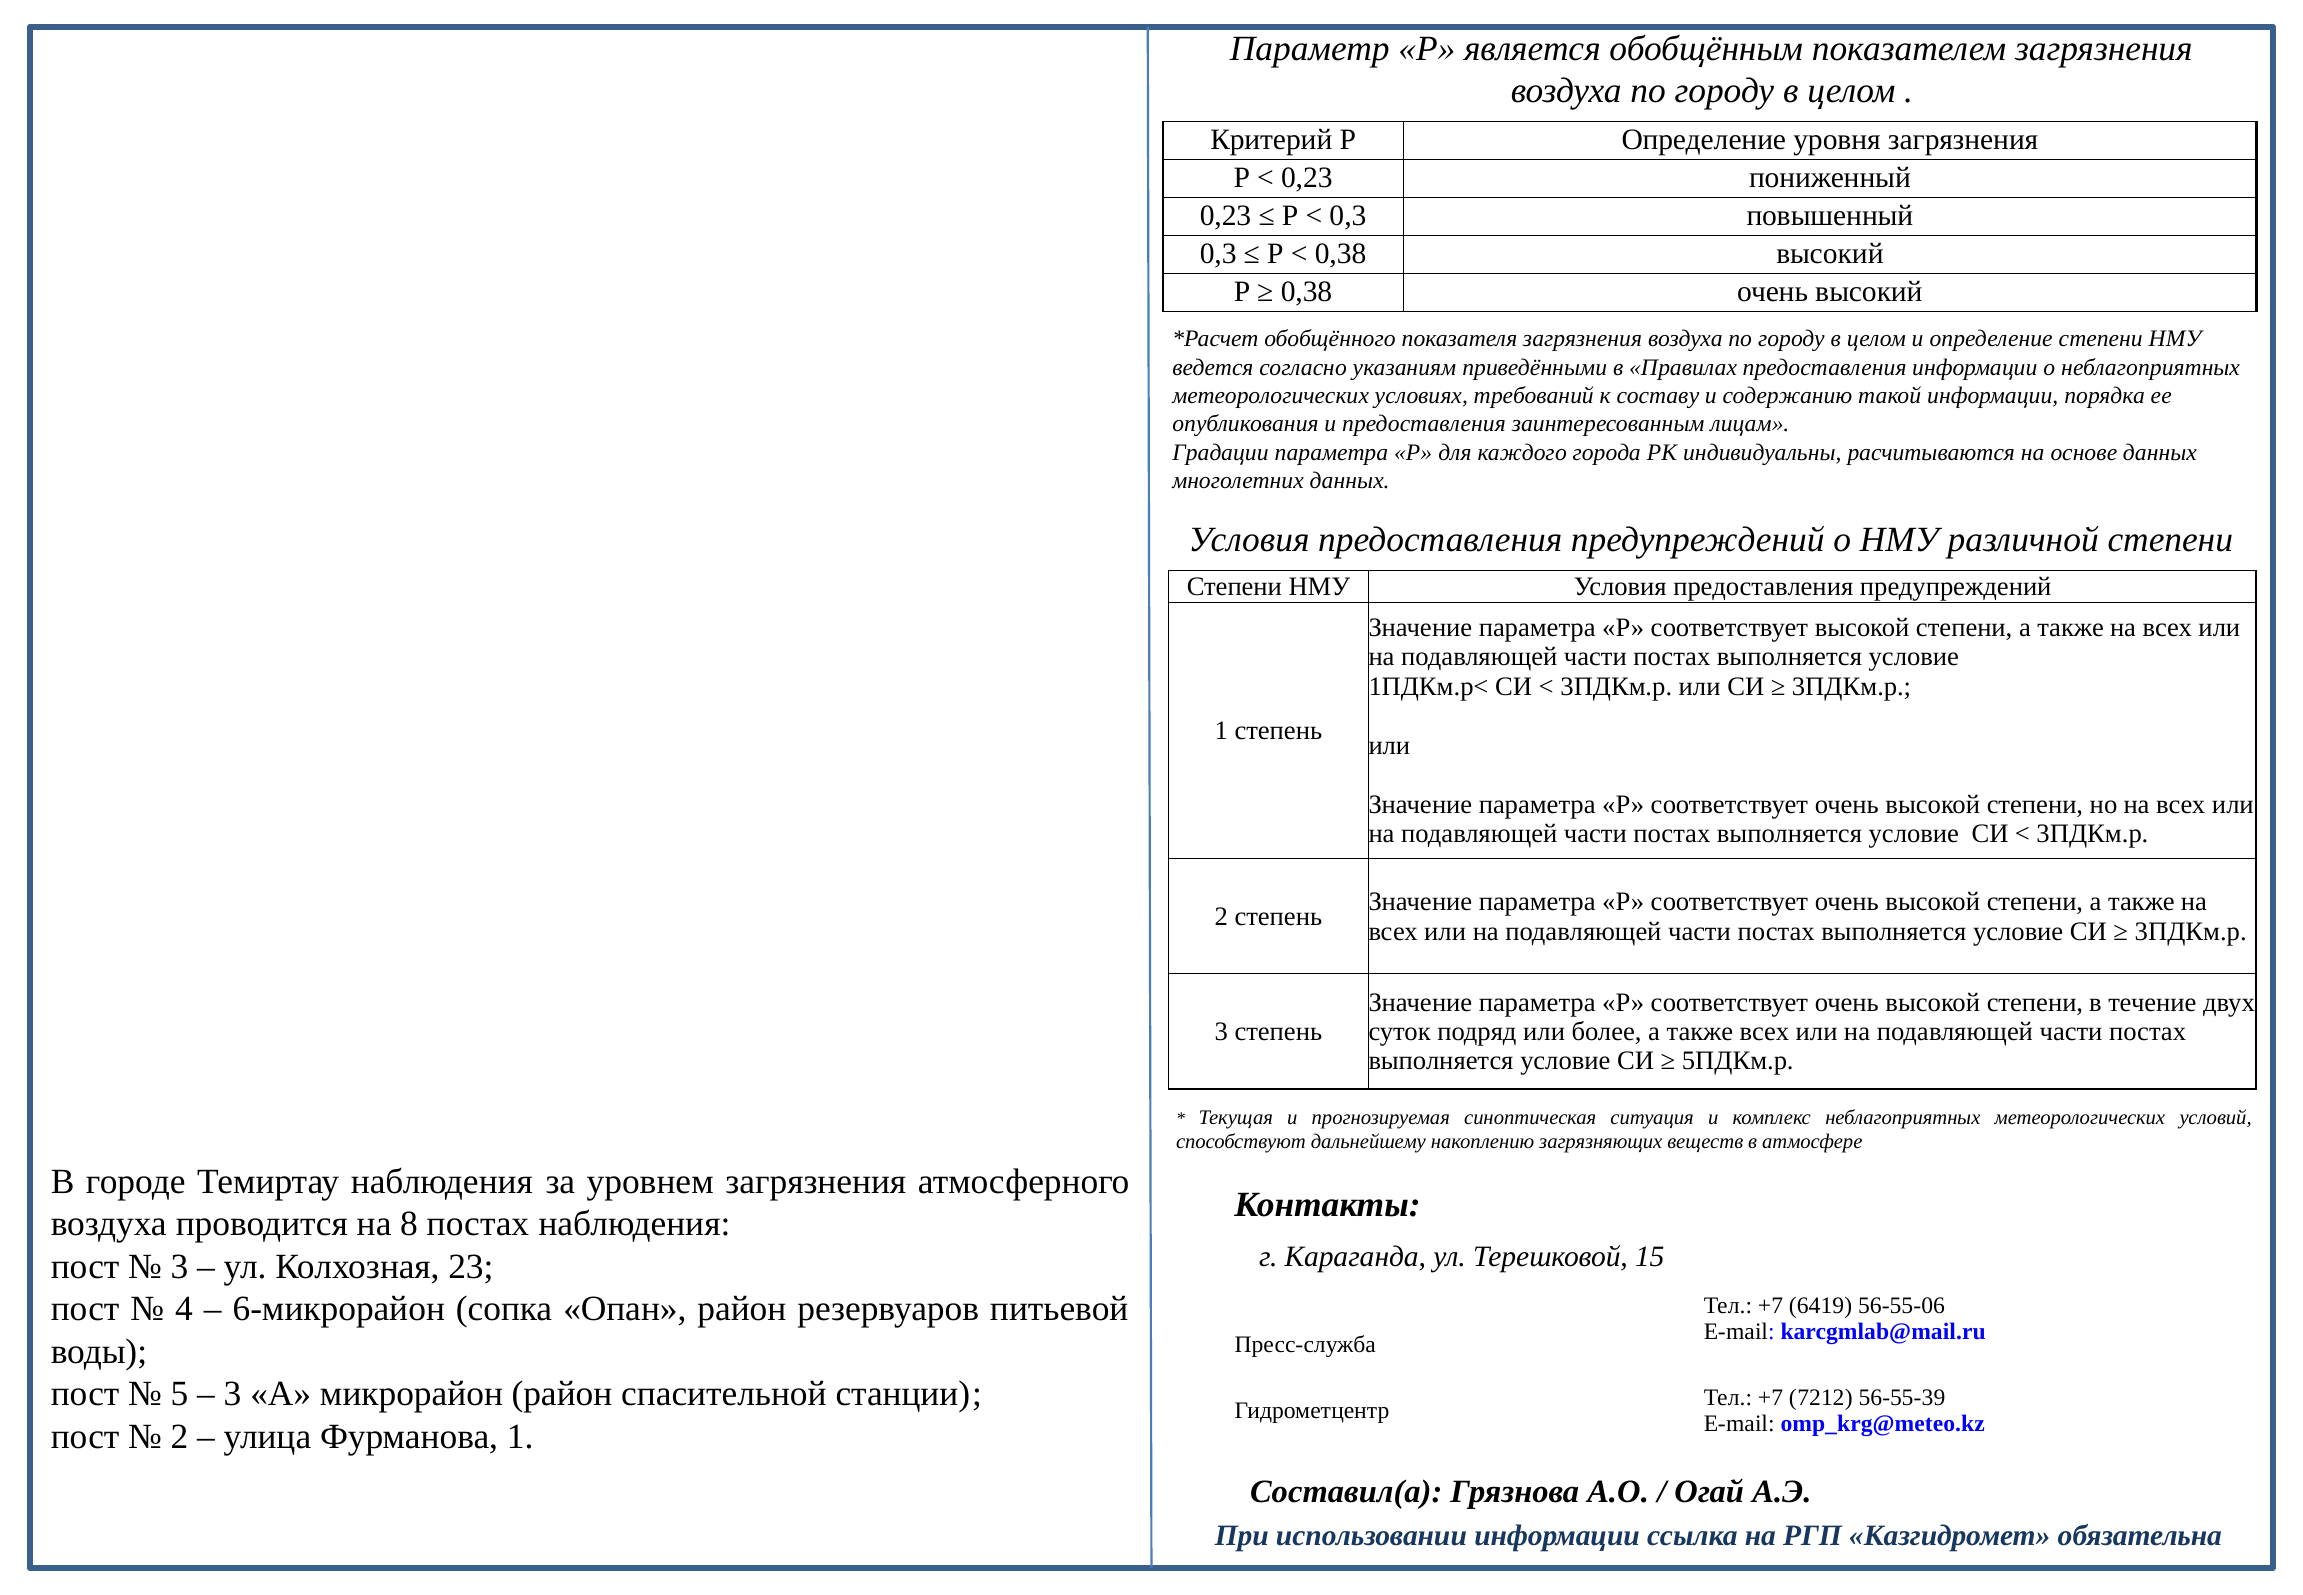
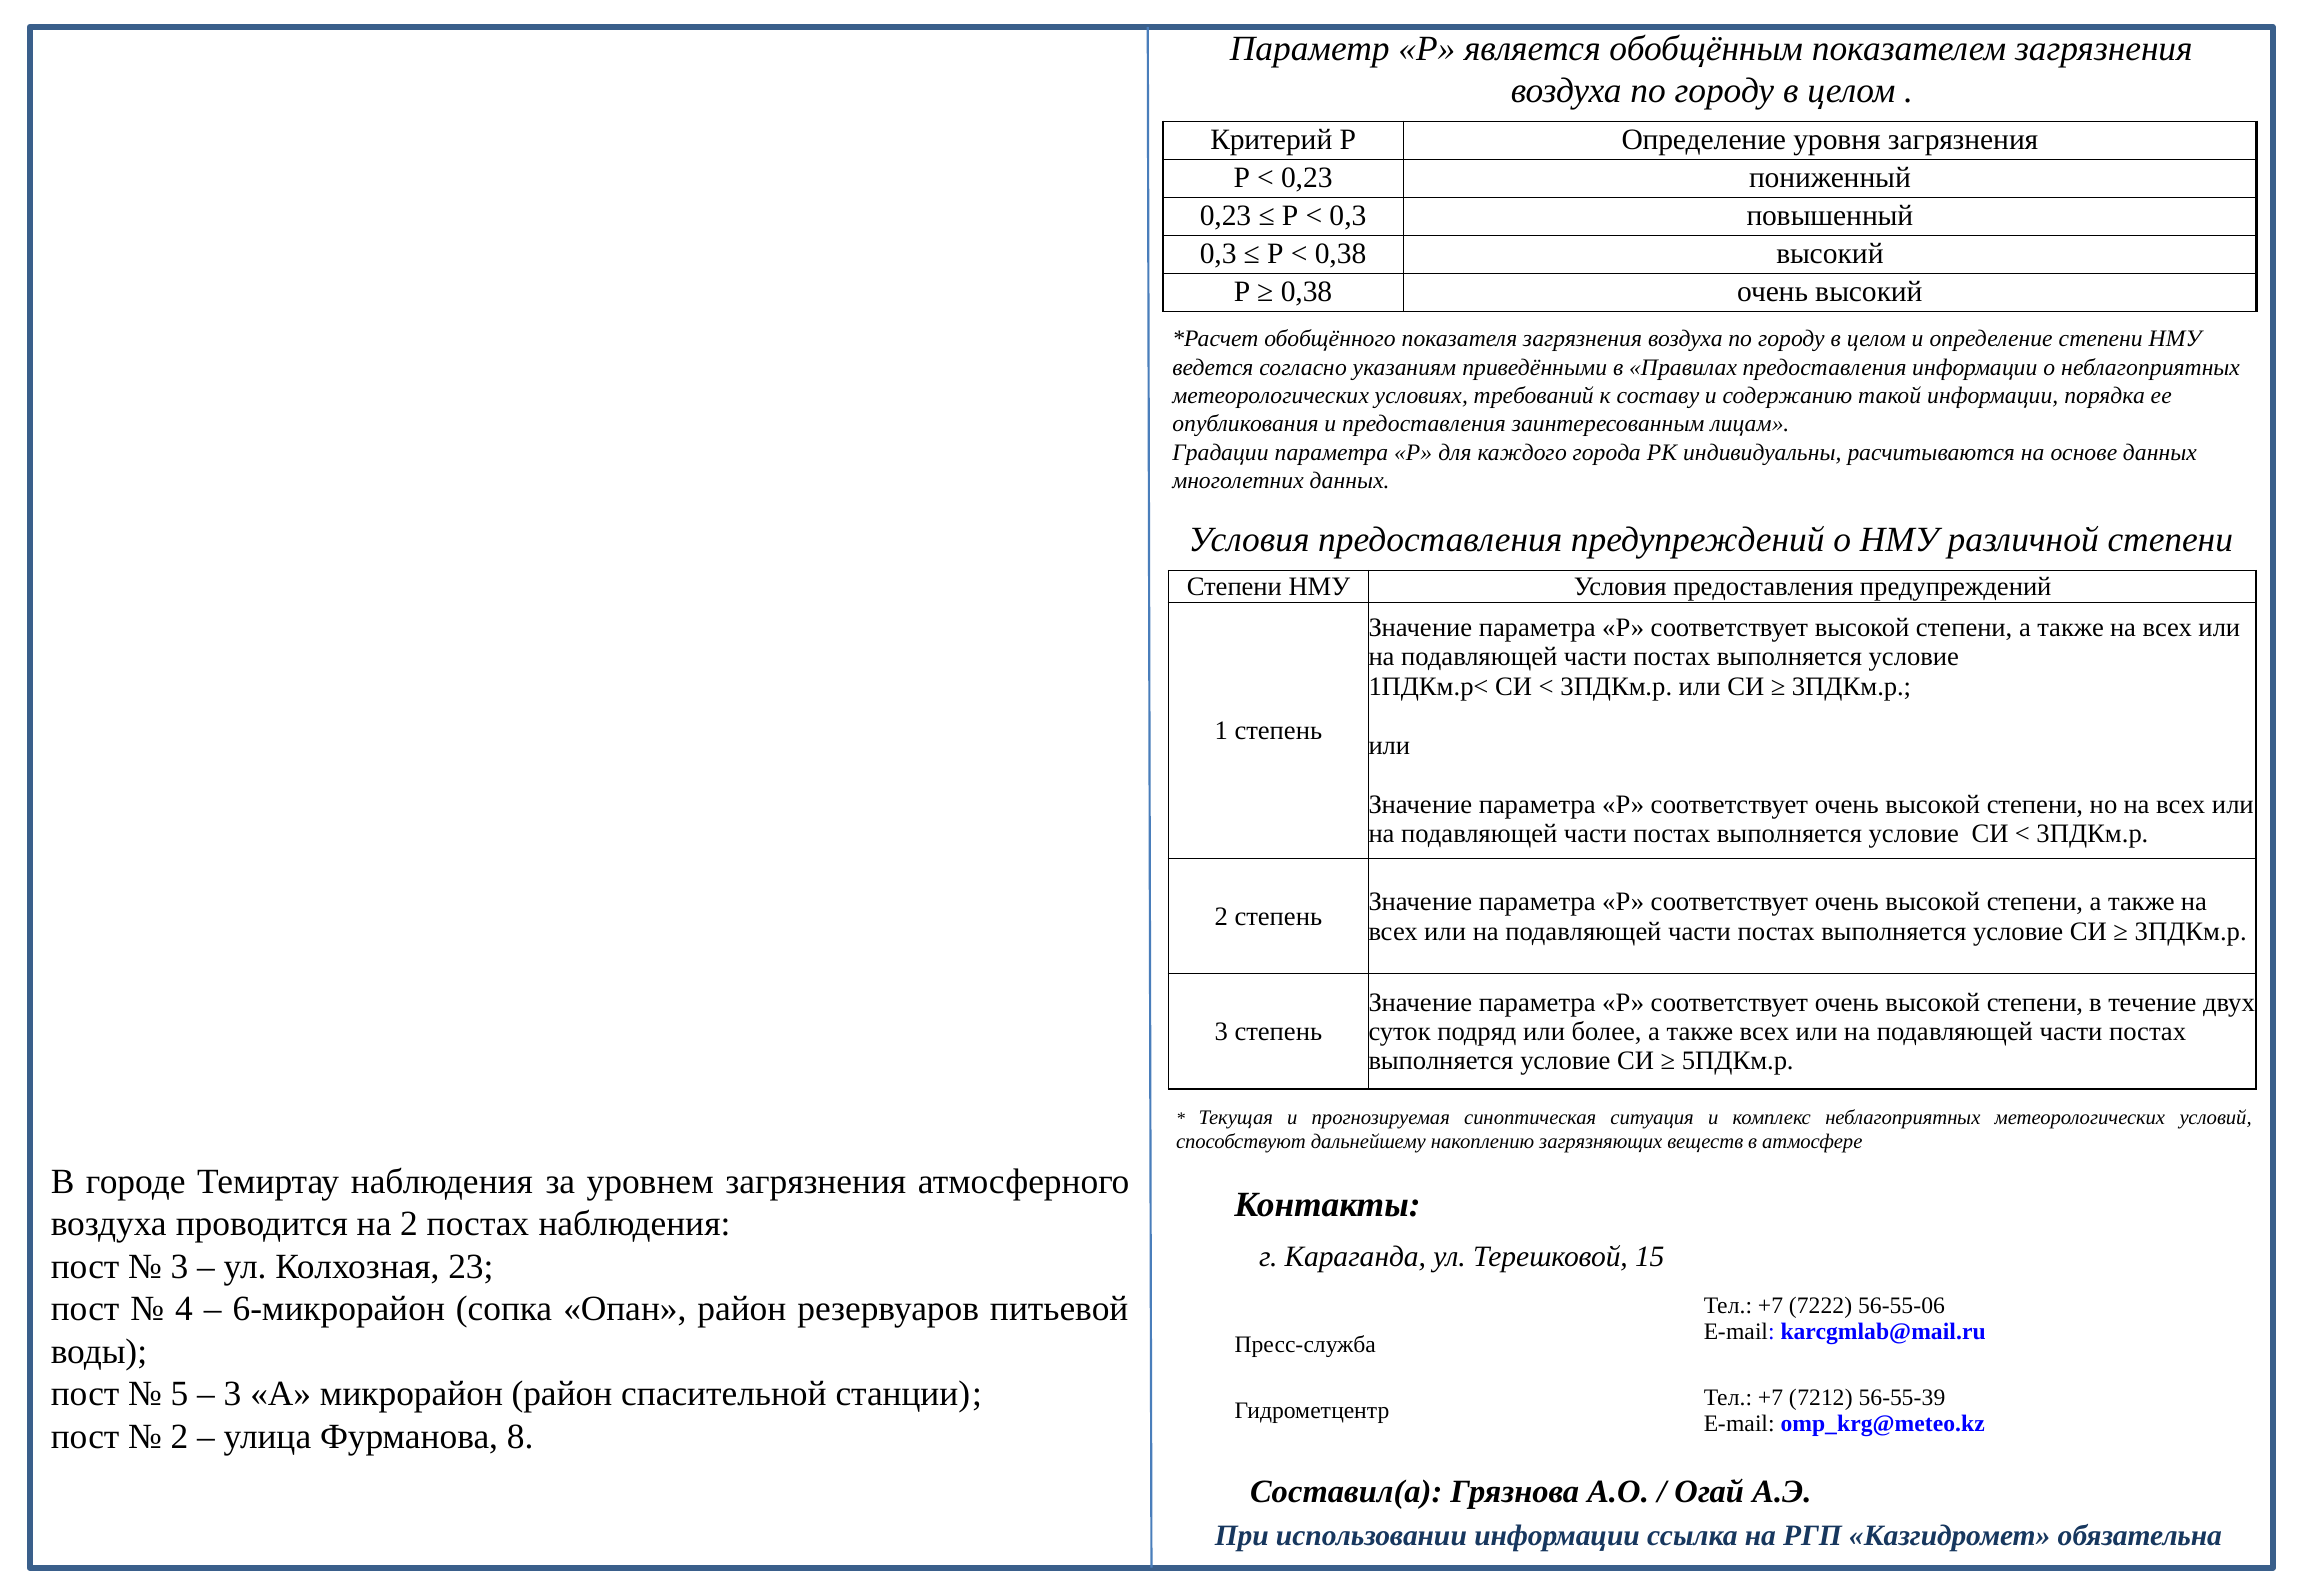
на 8: 8 -> 2 (409, 1224)
6419: 6419 -> 7222 (1821, 1305)
Фурманова 1: 1 -> 8 (520, 1436)
